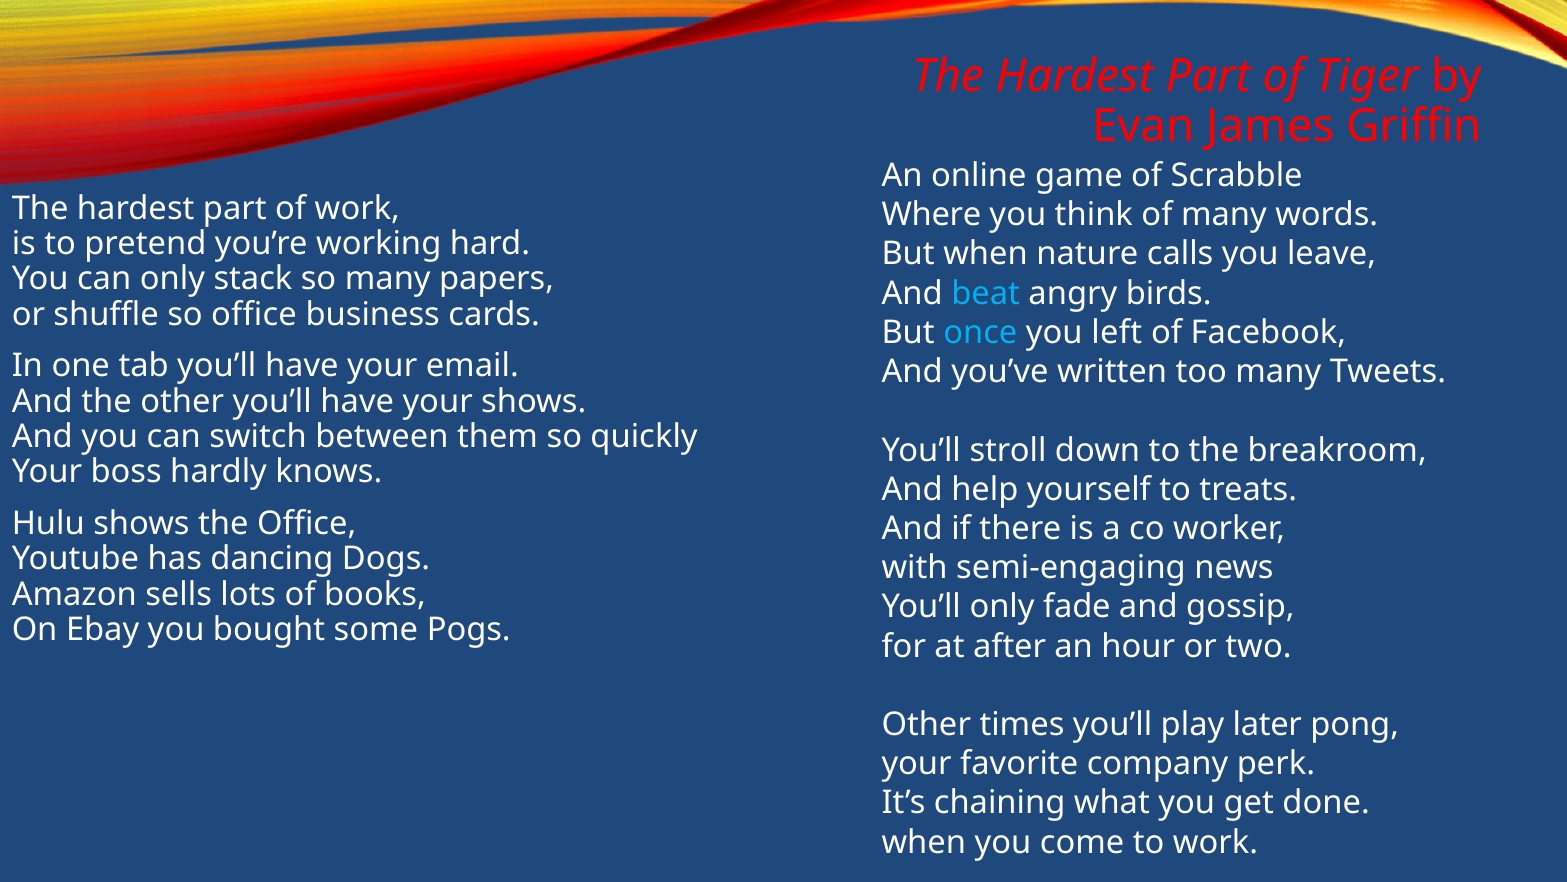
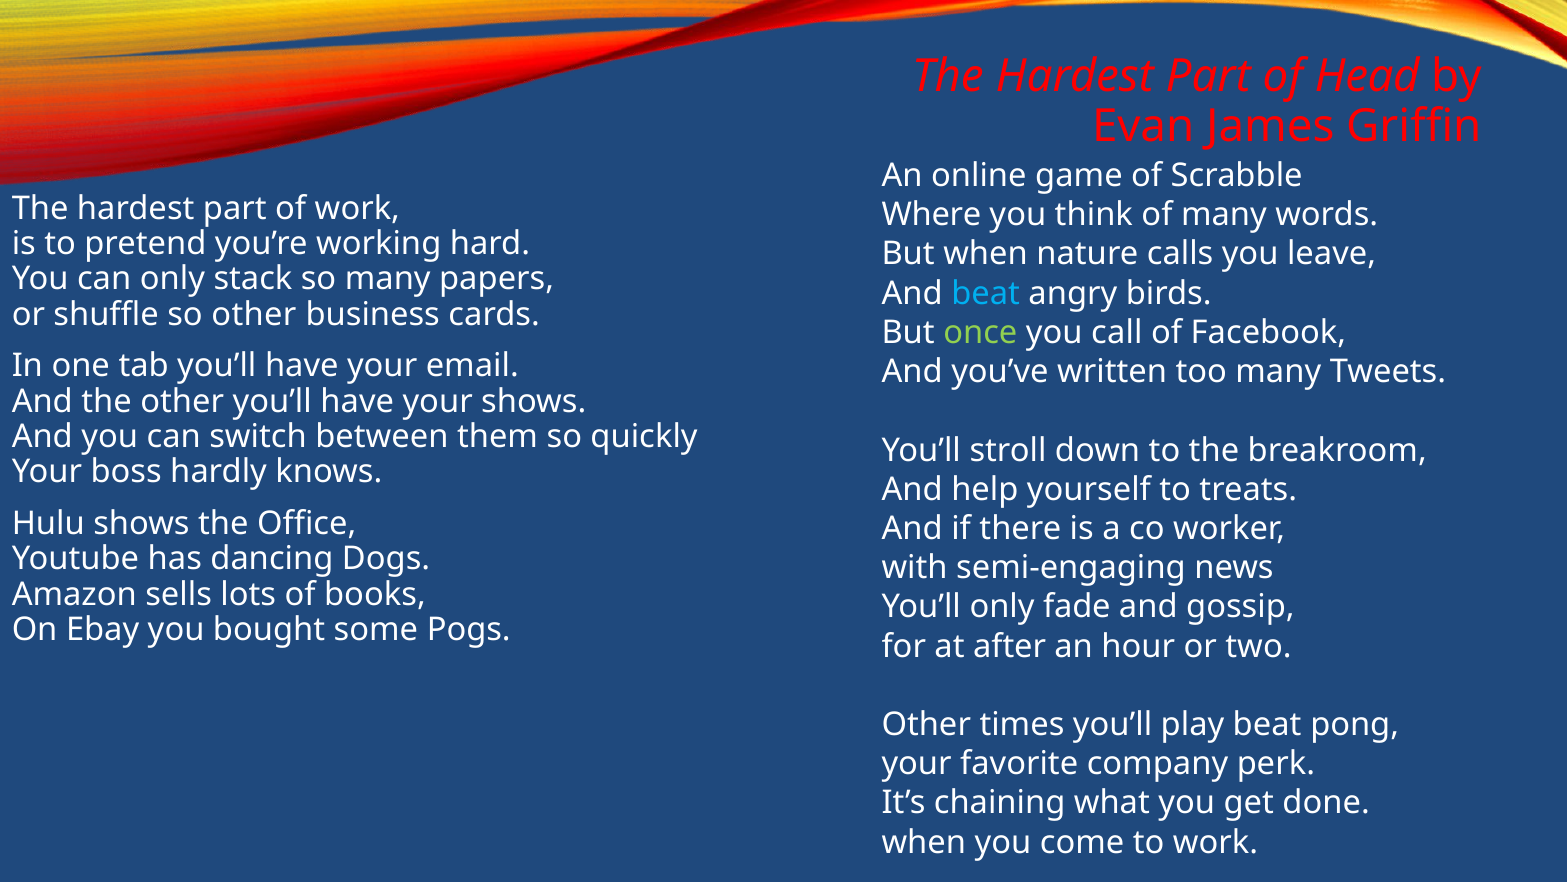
Tiger: Tiger -> Head (1367, 77)
so office: office -> other (254, 314)
once colour: light blue -> light green (980, 332)
left: left -> call (1117, 332)
play later: later -> beat (1267, 724)
